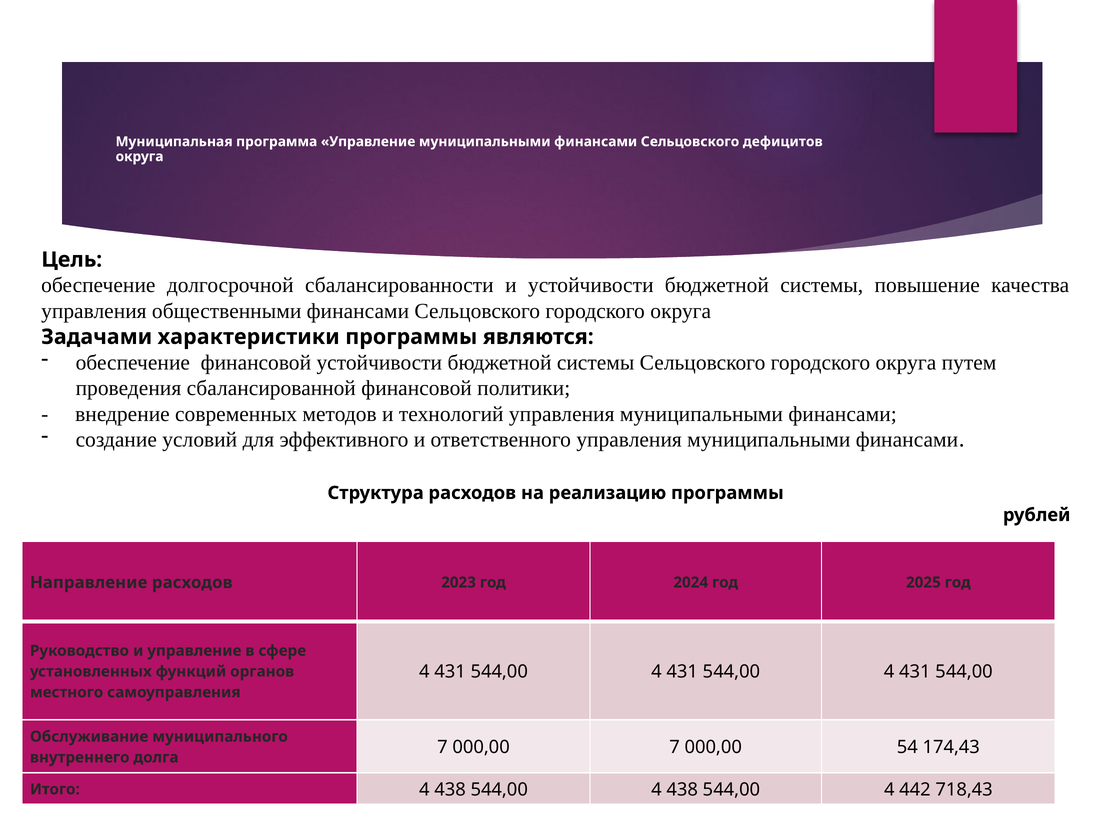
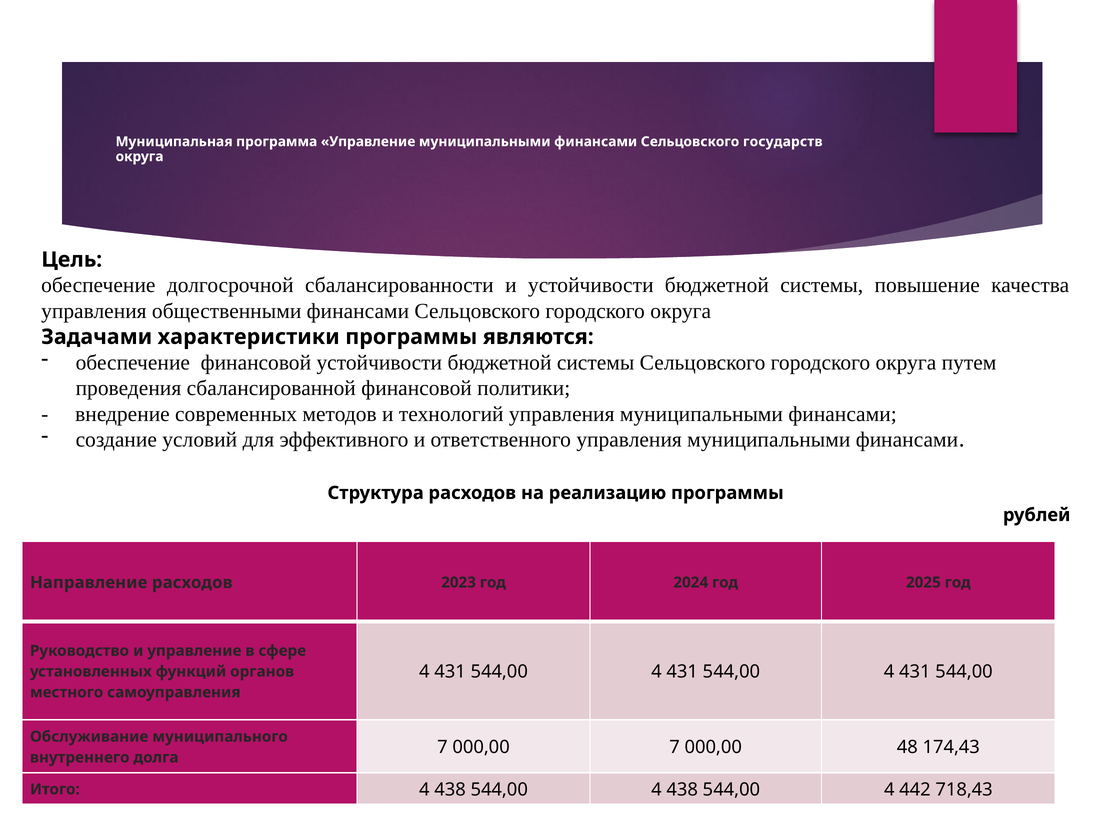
дефицитов: дефицитов -> государств (783, 142)
54: 54 -> 48 (907, 747)
